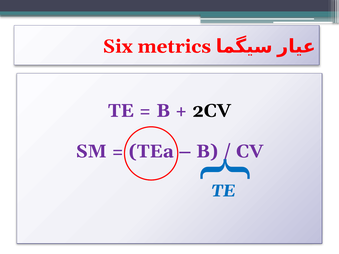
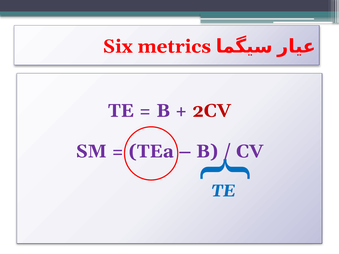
2CV colour: black -> red (212, 111)
